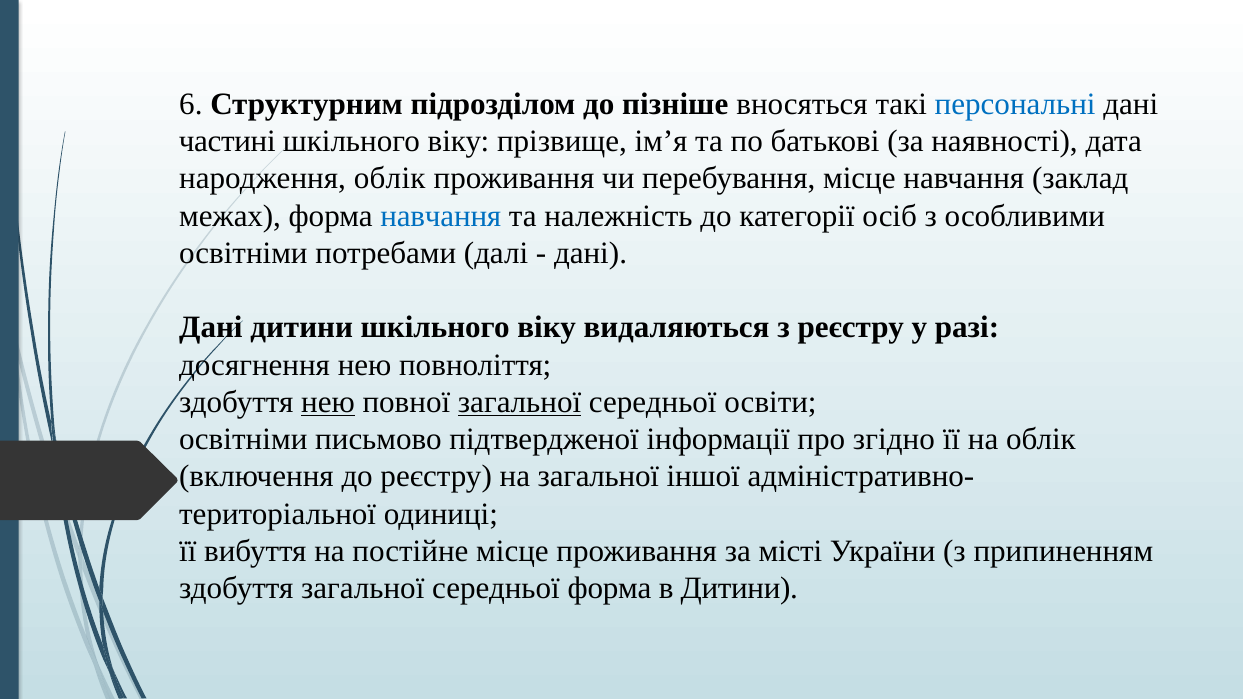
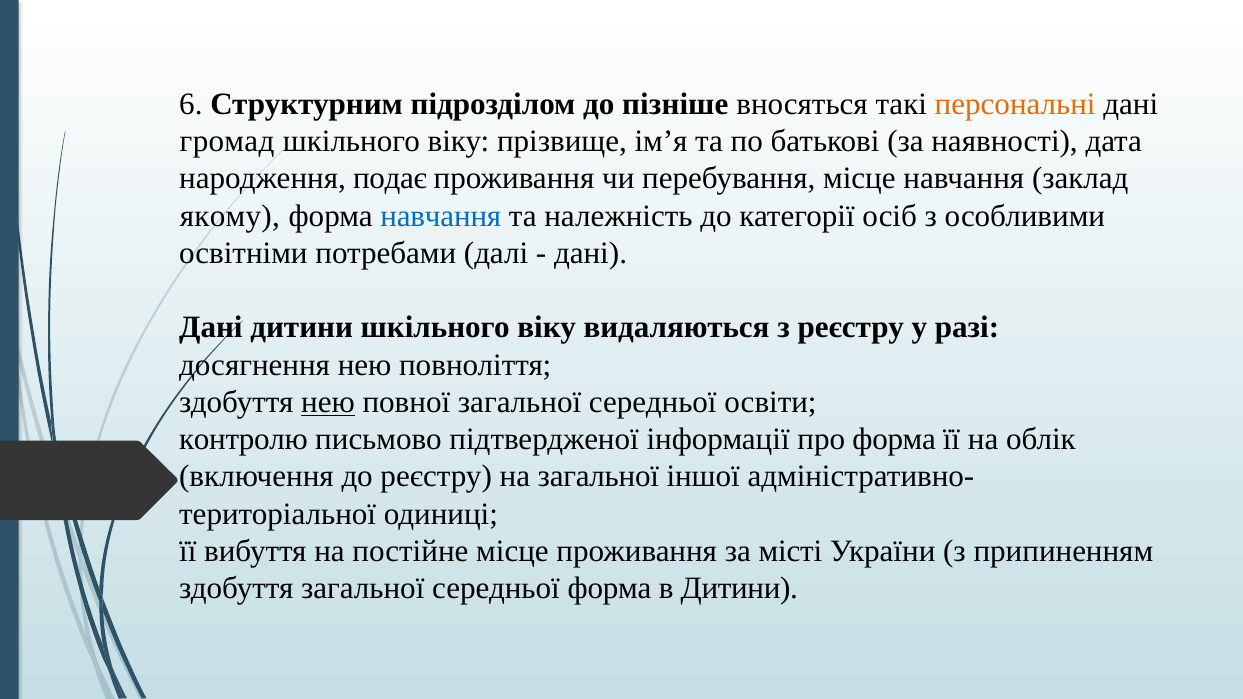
персональні colour: blue -> orange (1015, 104)
частині: частині -> громад (227, 141)
народження облік: облік -> подає (390, 179)
межах: межах -> якому (230, 216)
загальної underline: present -> none (520, 402)
освітніми: освітніми -> контролю (243, 440)
про згідно: згідно -> форма (894, 440)
